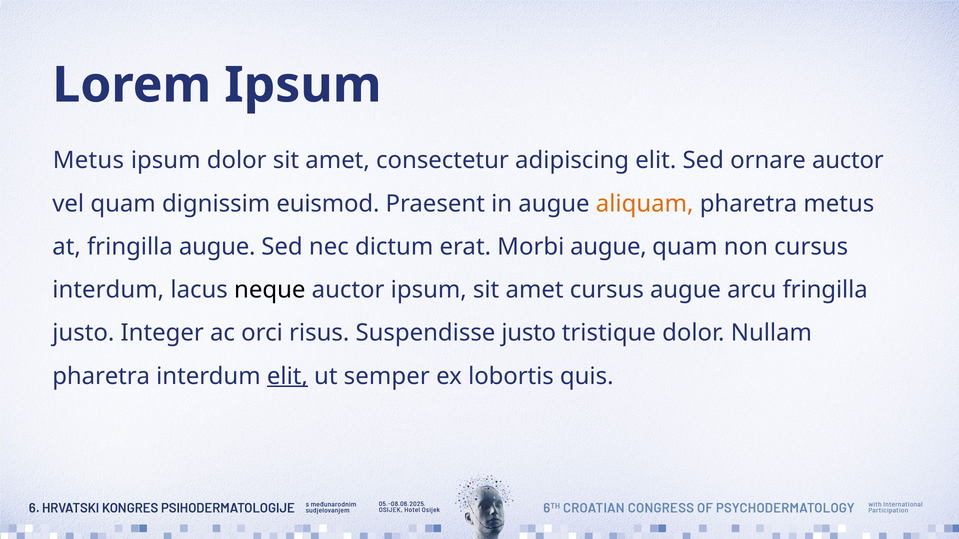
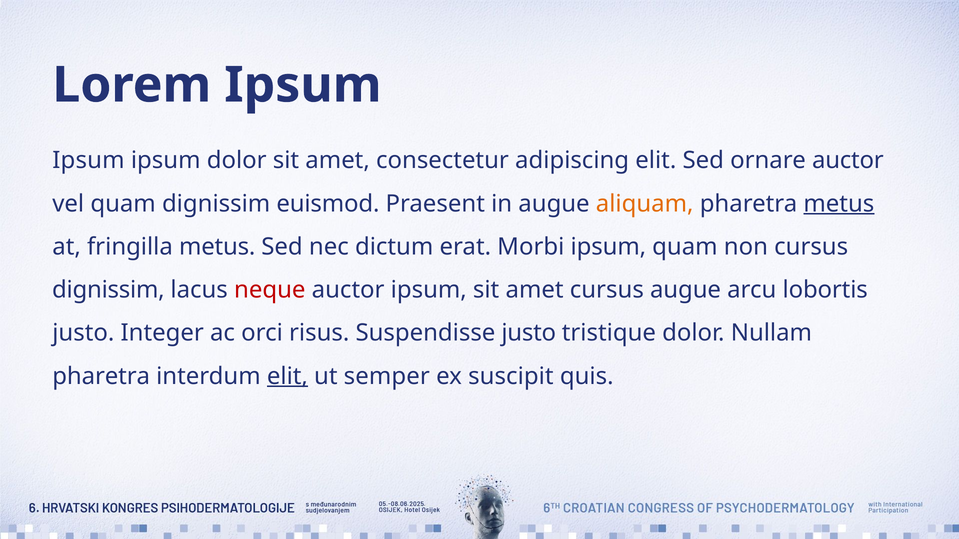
Metus: Metus -> Ipsum (88, 161)
metus underline: none -> present (839, 204)
fringilla augue: augue -> metus (217, 247)
Morbi augue: augue -> ipsum (608, 247)
interdum: interdum -> dignissim (108, 290)
neque colour: black -> red (270, 290)
arcu fringilla: fringilla -> lobortis (825, 290)
lobortis: lobortis -> suscipit (511, 376)
